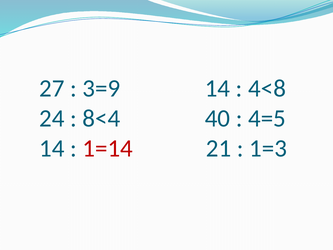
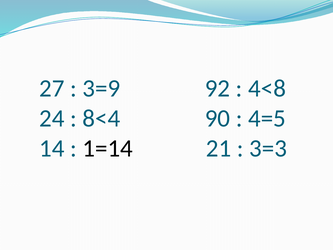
3=9 14: 14 -> 92 (217, 88)
40: 40 -> 90 (217, 118)
1=14 colour: red -> black (108, 148)
1=3: 1=3 -> 3=3 (268, 148)
